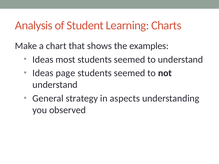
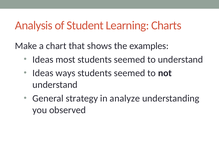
page: page -> ways (65, 73)
aspects: aspects -> analyze (125, 99)
